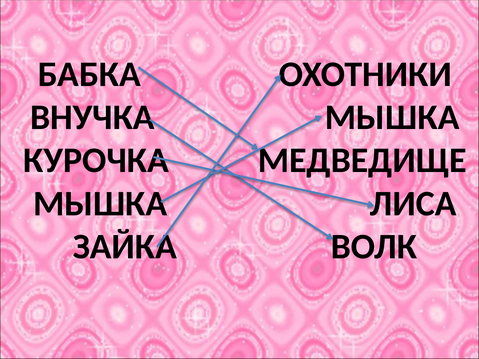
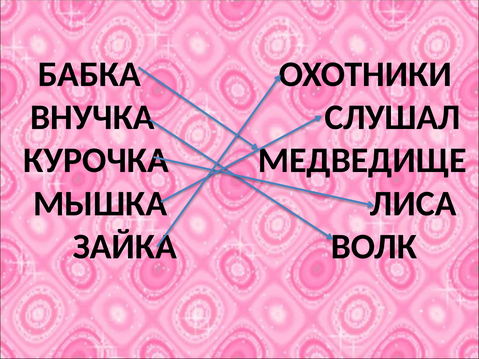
МЫШКА: МЫШКА -> СЛУШАЛ (392, 117)
